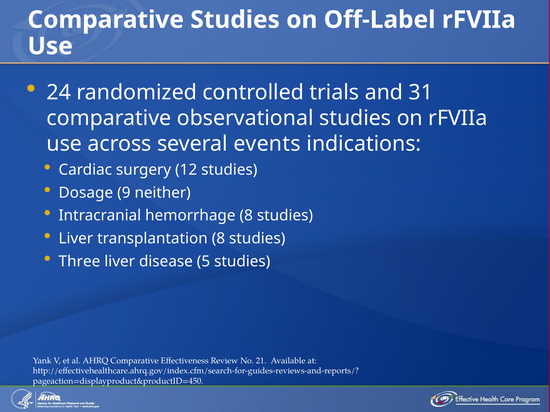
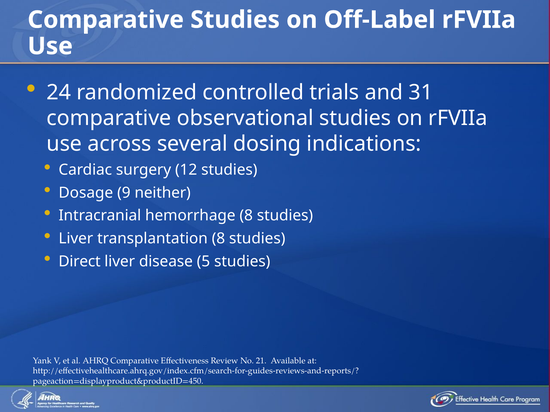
events: events -> dosing (267, 144)
Three: Three -> Direct (80, 262)
